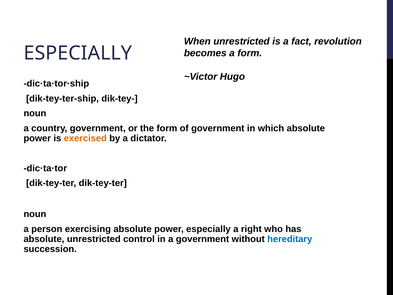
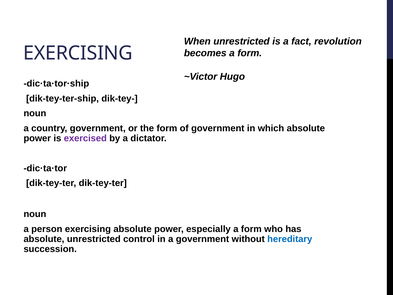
ESPECIALLY: ESPECIALLY -> EXERCISING (78, 53)
exercised colour: orange -> purple (85, 138)
especially a right: right -> form (251, 229)
